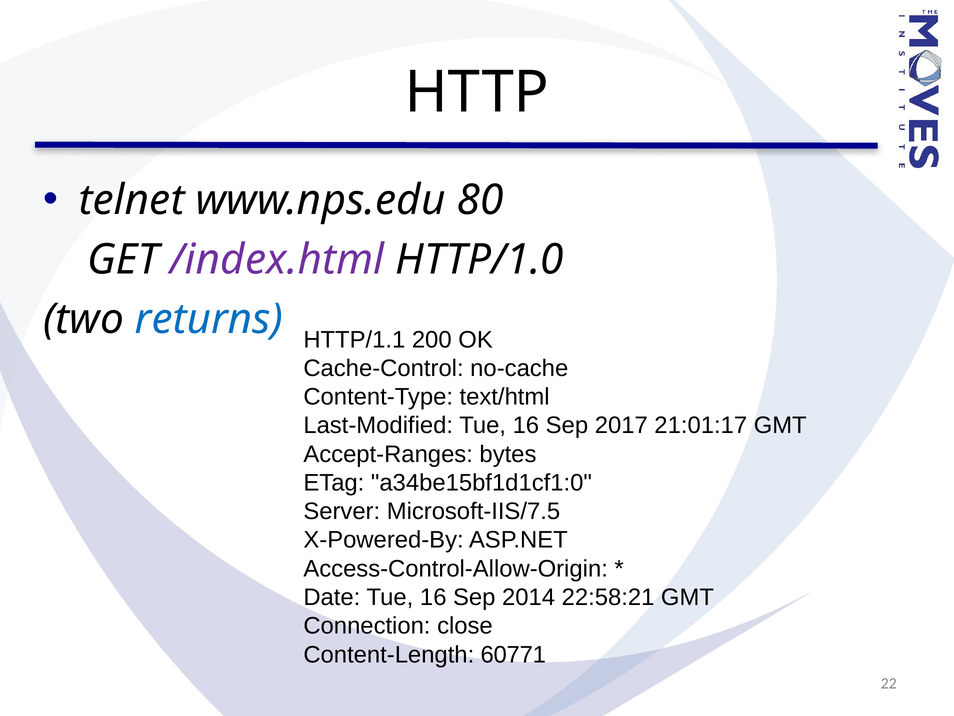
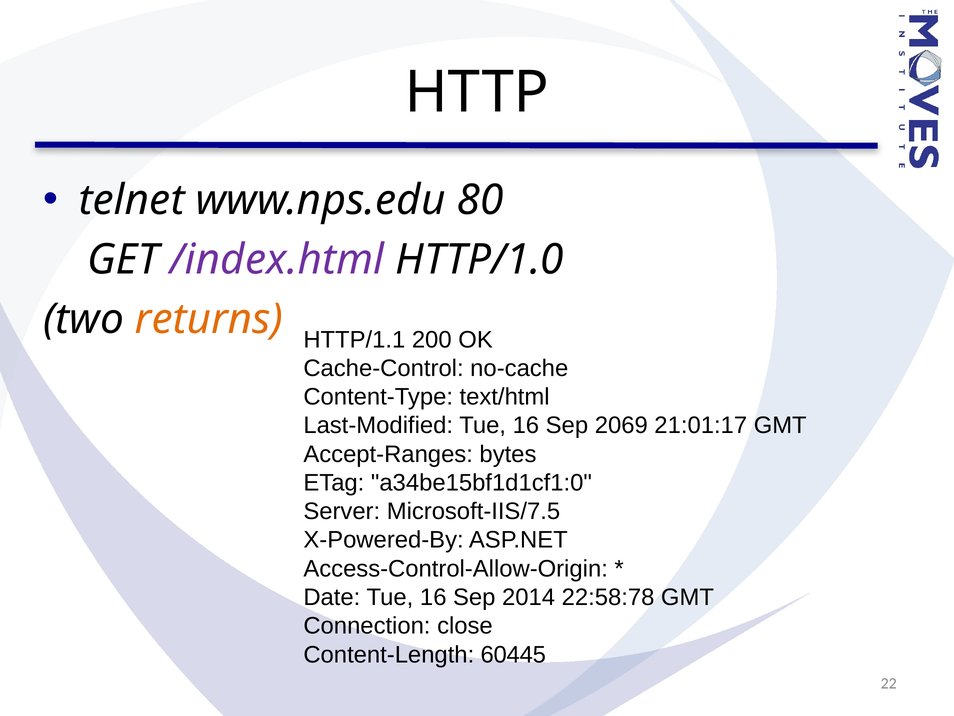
returns colour: blue -> orange (209, 319)
2017: 2017 -> 2069 (621, 425)
22:58:21: 22:58:21 -> 22:58:78 (608, 597)
60771: 60771 -> 60445 (513, 654)
